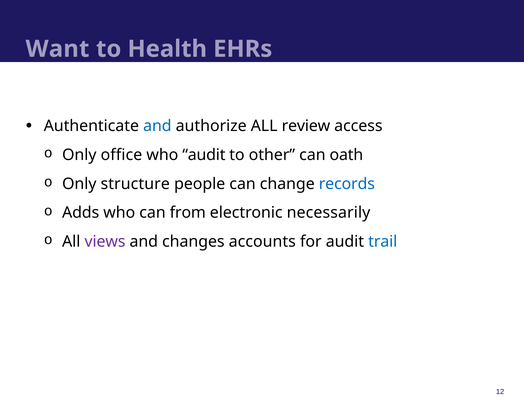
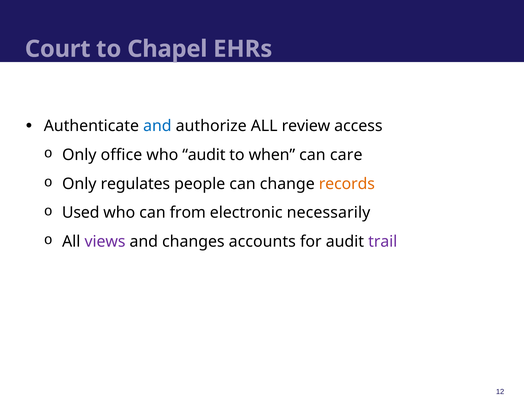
Want: Want -> Court (58, 49)
Health: Health -> Chapel (167, 49)
other: other -> when (272, 155)
oath: oath -> care (346, 155)
structure: structure -> regulates (135, 184)
records colour: blue -> orange (347, 184)
Adds: Adds -> Used (81, 213)
trail colour: blue -> purple (383, 242)
